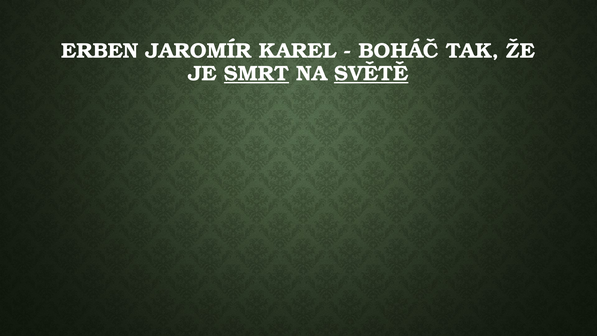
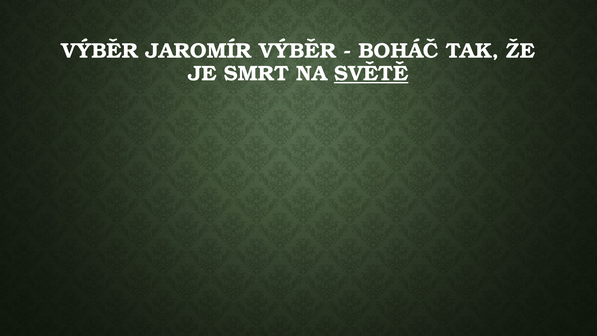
ERBEN: ERBEN -> VÝBĚR (100, 51)
JAROMÍR KAREL: KAREL -> VÝBĚR (298, 51)
SMRT underline: present -> none (256, 74)
